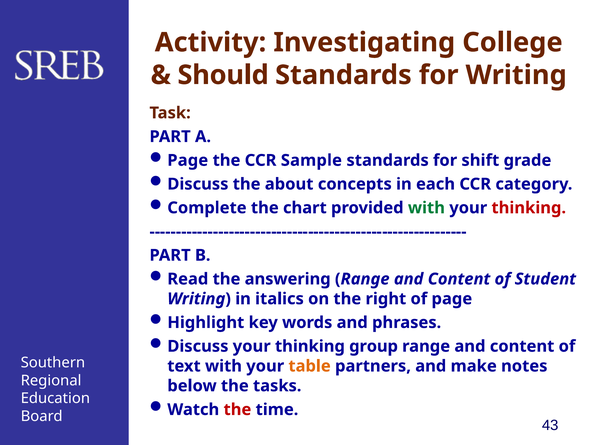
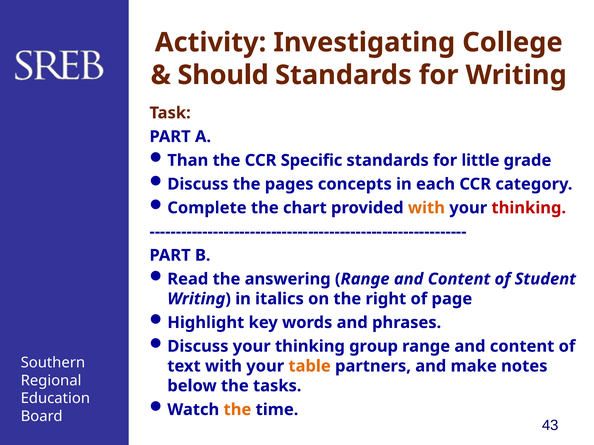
Page: Page -> Than (188, 161)
Sample: Sample -> Specific (312, 161)
shift: shift -> little (480, 161)
about: about -> pages (289, 184)
with colour: green -> orange (426, 208)
the colour: red -> orange (237, 410)
